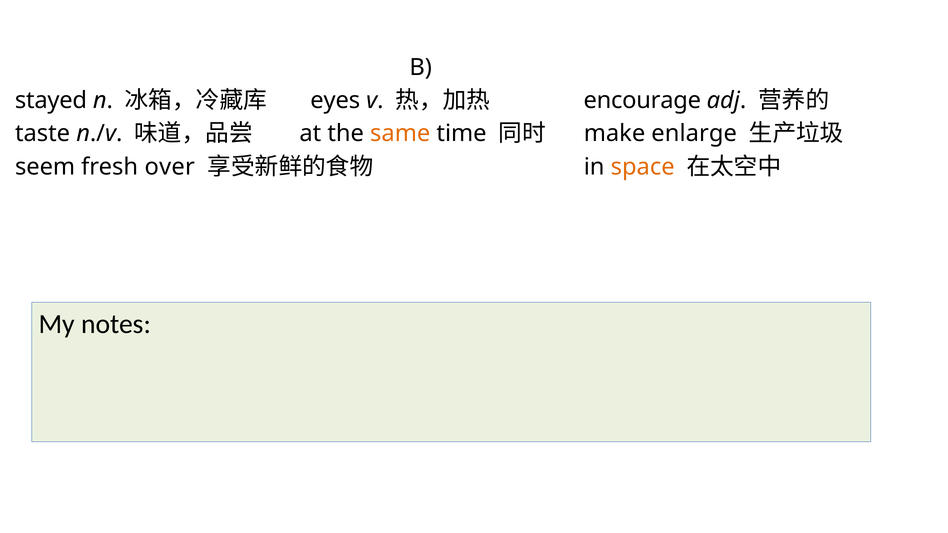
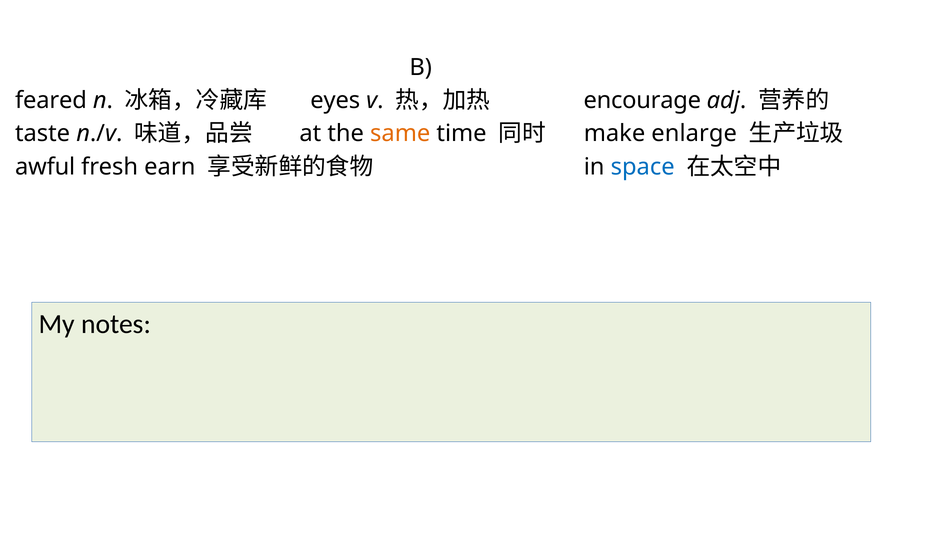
stayed: stayed -> feared (51, 100)
seem: seem -> awful (45, 167)
over: over -> earn (170, 167)
space colour: orange -> blue (643, 167)
